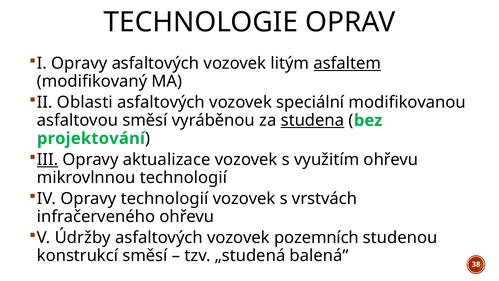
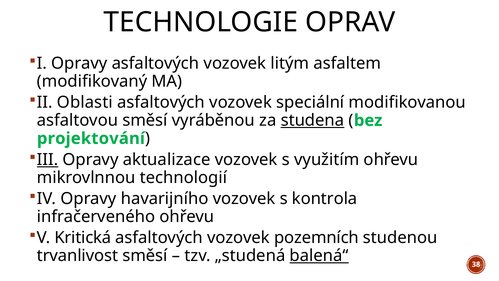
asfaltem underline: present -> none (347, 63)
Opravy technologií: technologií -> havarijního (165, 198)
vrstvách: vrstvách -> kontrola (325, 198)
Údržby: Údržby -> Kritická (83, 238)
konstrukcí: konstrukcí -> trvanlivost (78, 256)
balená“ underline: none -> present (319, 256)
